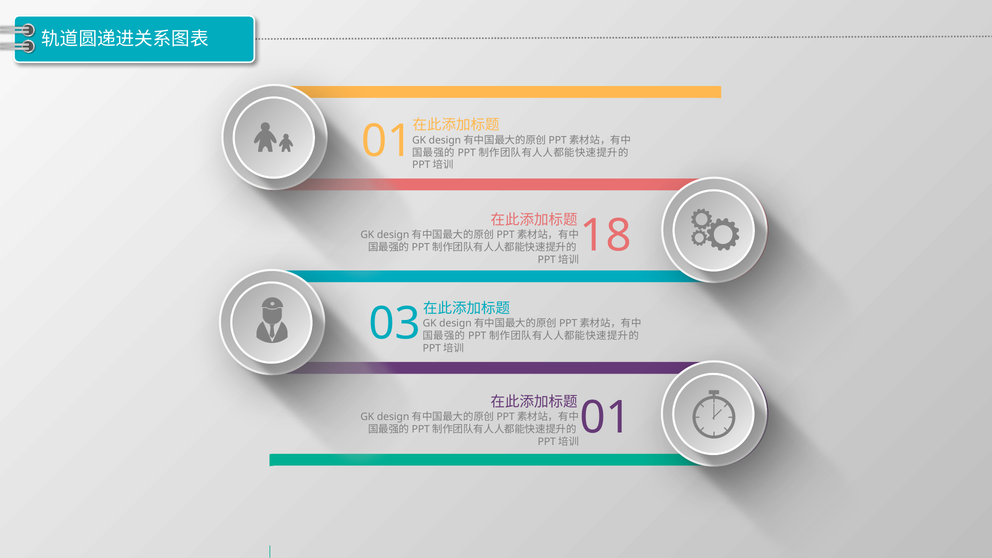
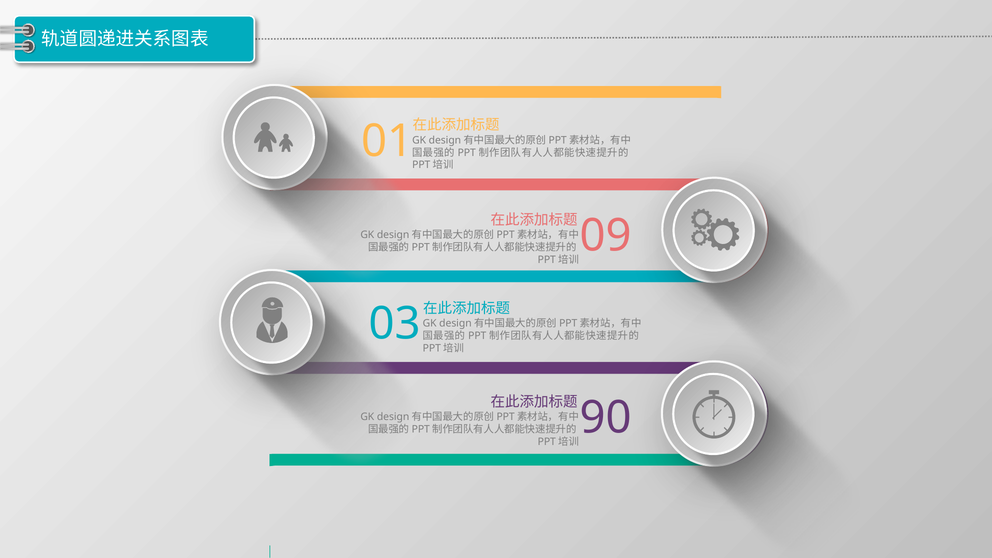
18: 18 -> 09 (606, 236)
01: 01 -> 90 (606, 418)
